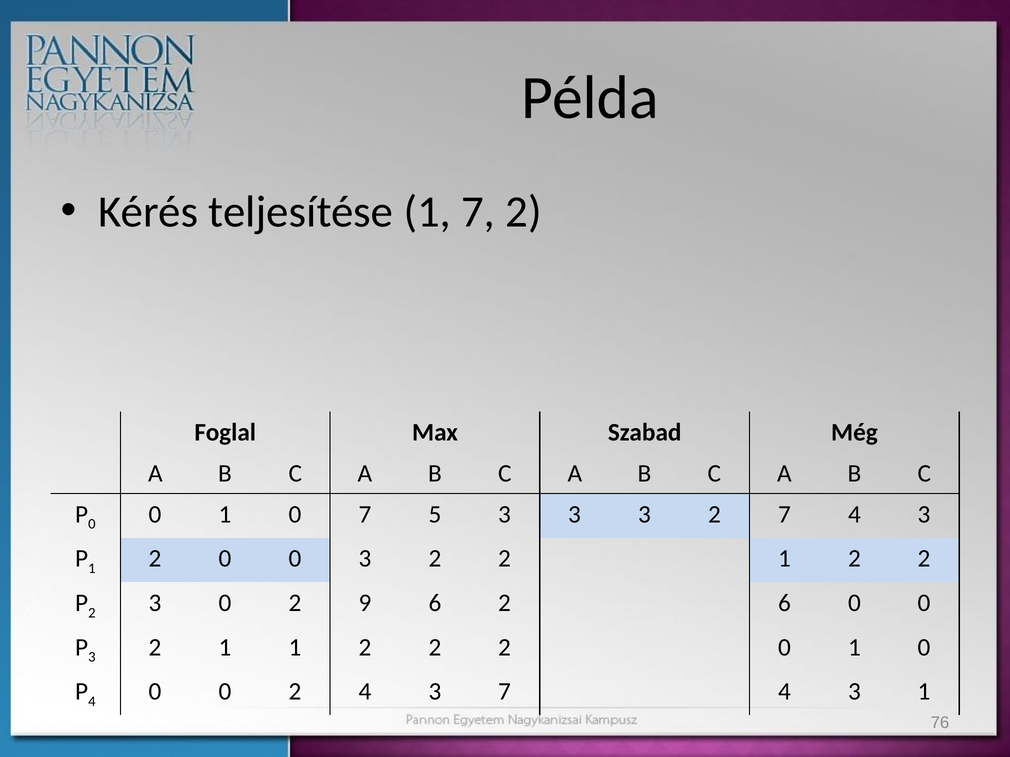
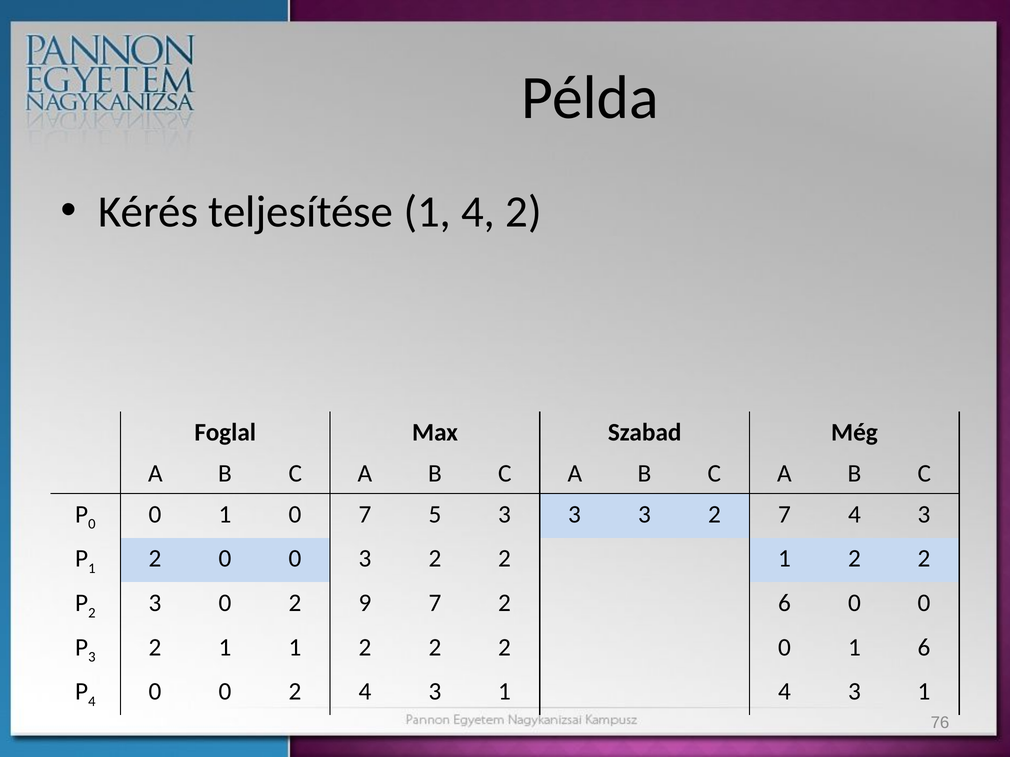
teljesítése 1 7: 7 -> 4 (478, 212)
9 6: 6 -> 7 (435, 603)
2 0 1 0: 0 -> 6 (924, 648)
2 4 3 7: 7 -> 1 (505, 692)
